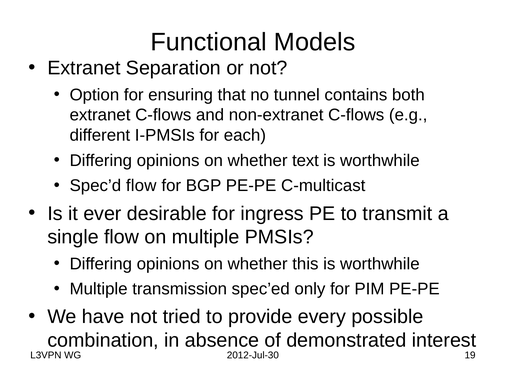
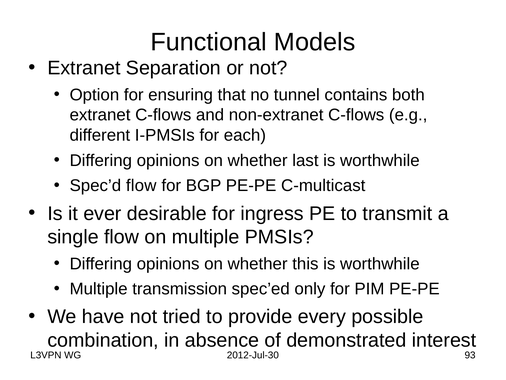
text: text -> last (305, 160)
19: 19 -> 93 (470, 355)
